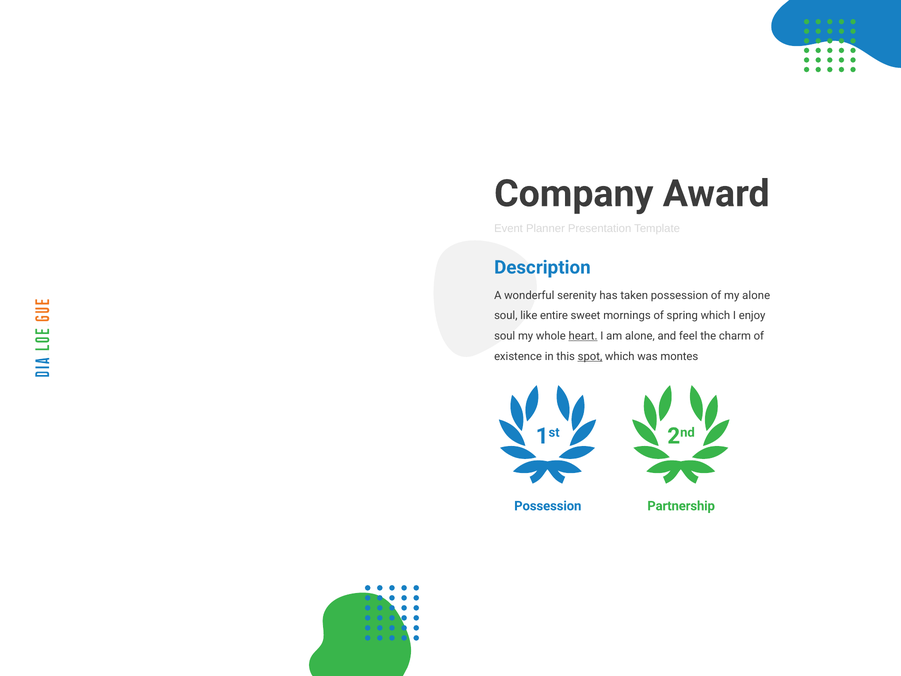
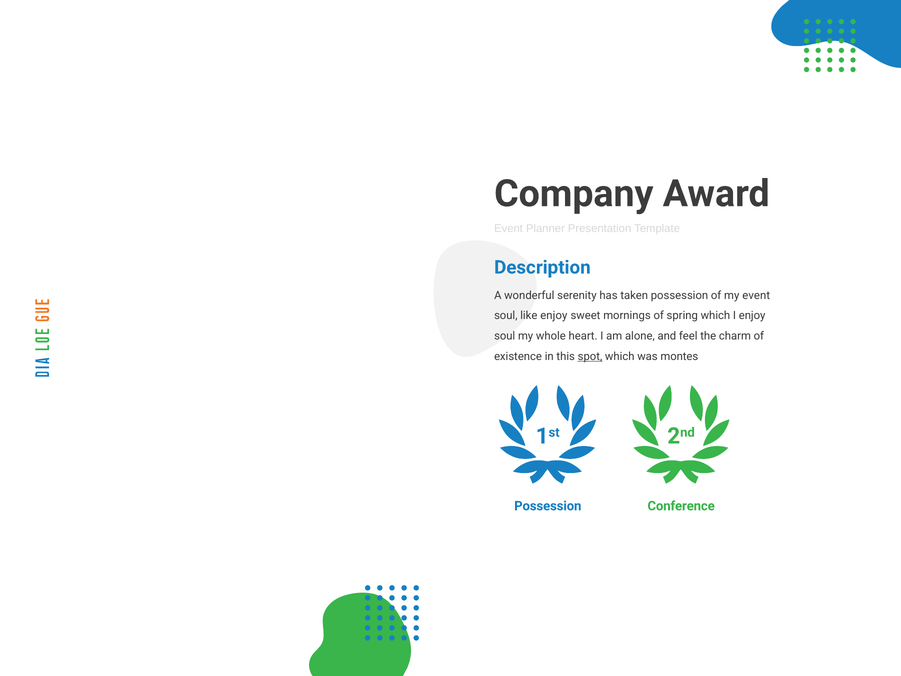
my alone: alone -> event (756, 295)
like entire: entire -> enjoy (554, 316)
heart underline: present -> none (583, 336)
Partnership: Partnership -> Conference (681, 506)
